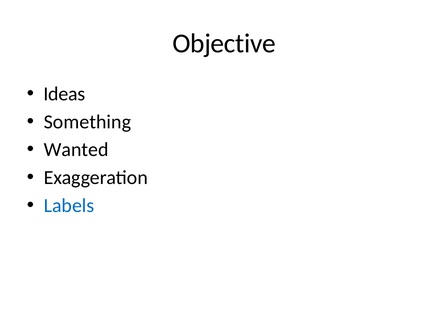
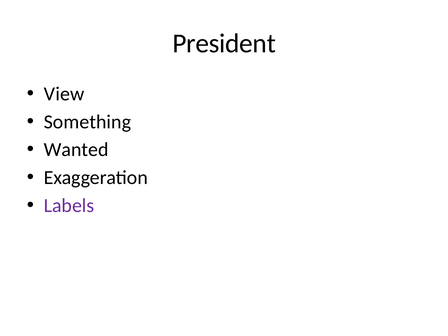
Objective: Objective -> President (224, 43)
Ideas: Ideas -> View (64, 94)
Labels colour: blue -> purple (69, 206)
